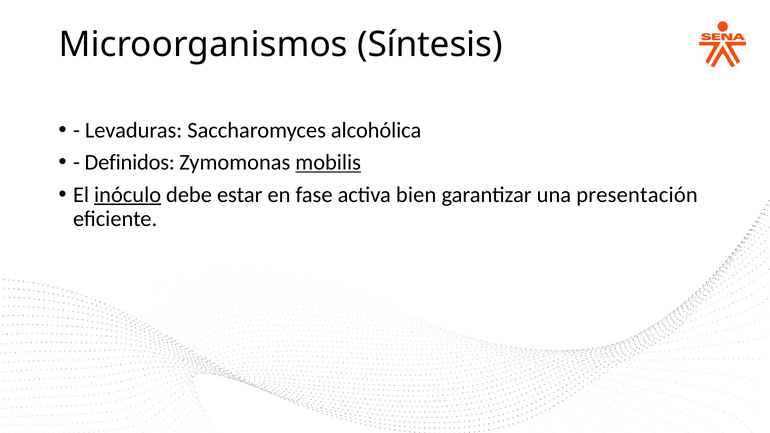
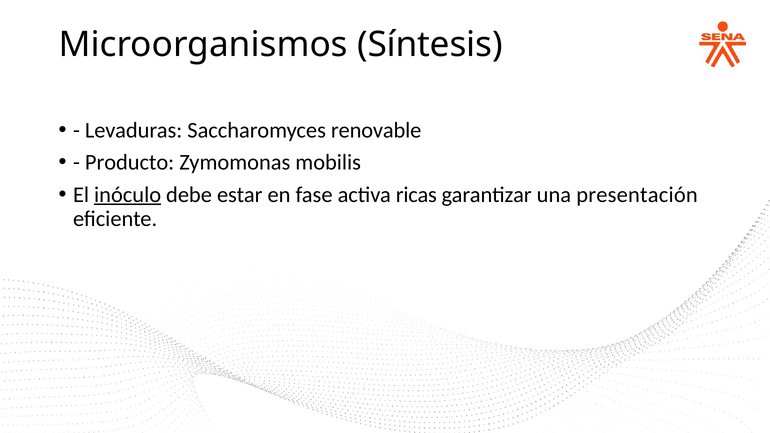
alcohólica: alcohólica -> renovable (376, 130)
Definidos: Definidos -> Producto (130, 162)
mobilis underline: present -> none (328, 162)
bien: bien -> ricas (416, 195)
